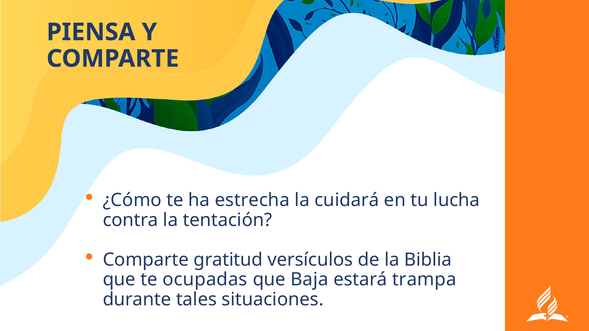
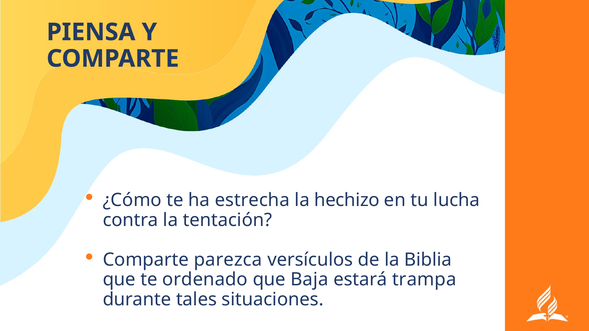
cuidará: cuidará -> hechizo (347, 200)
gratitud: gratitud -> parezca (228, 260)
ocupadas: ocupadas -> ordenado (205, 280)
